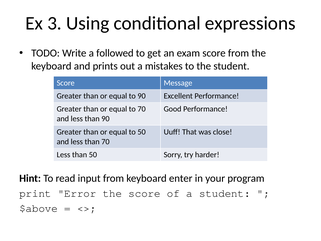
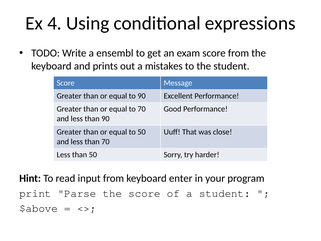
3: 3 -> 4 (55, 23)
followed: followed -> ensembl (115, 53)
Error: Error -> Parse (77, 193)
